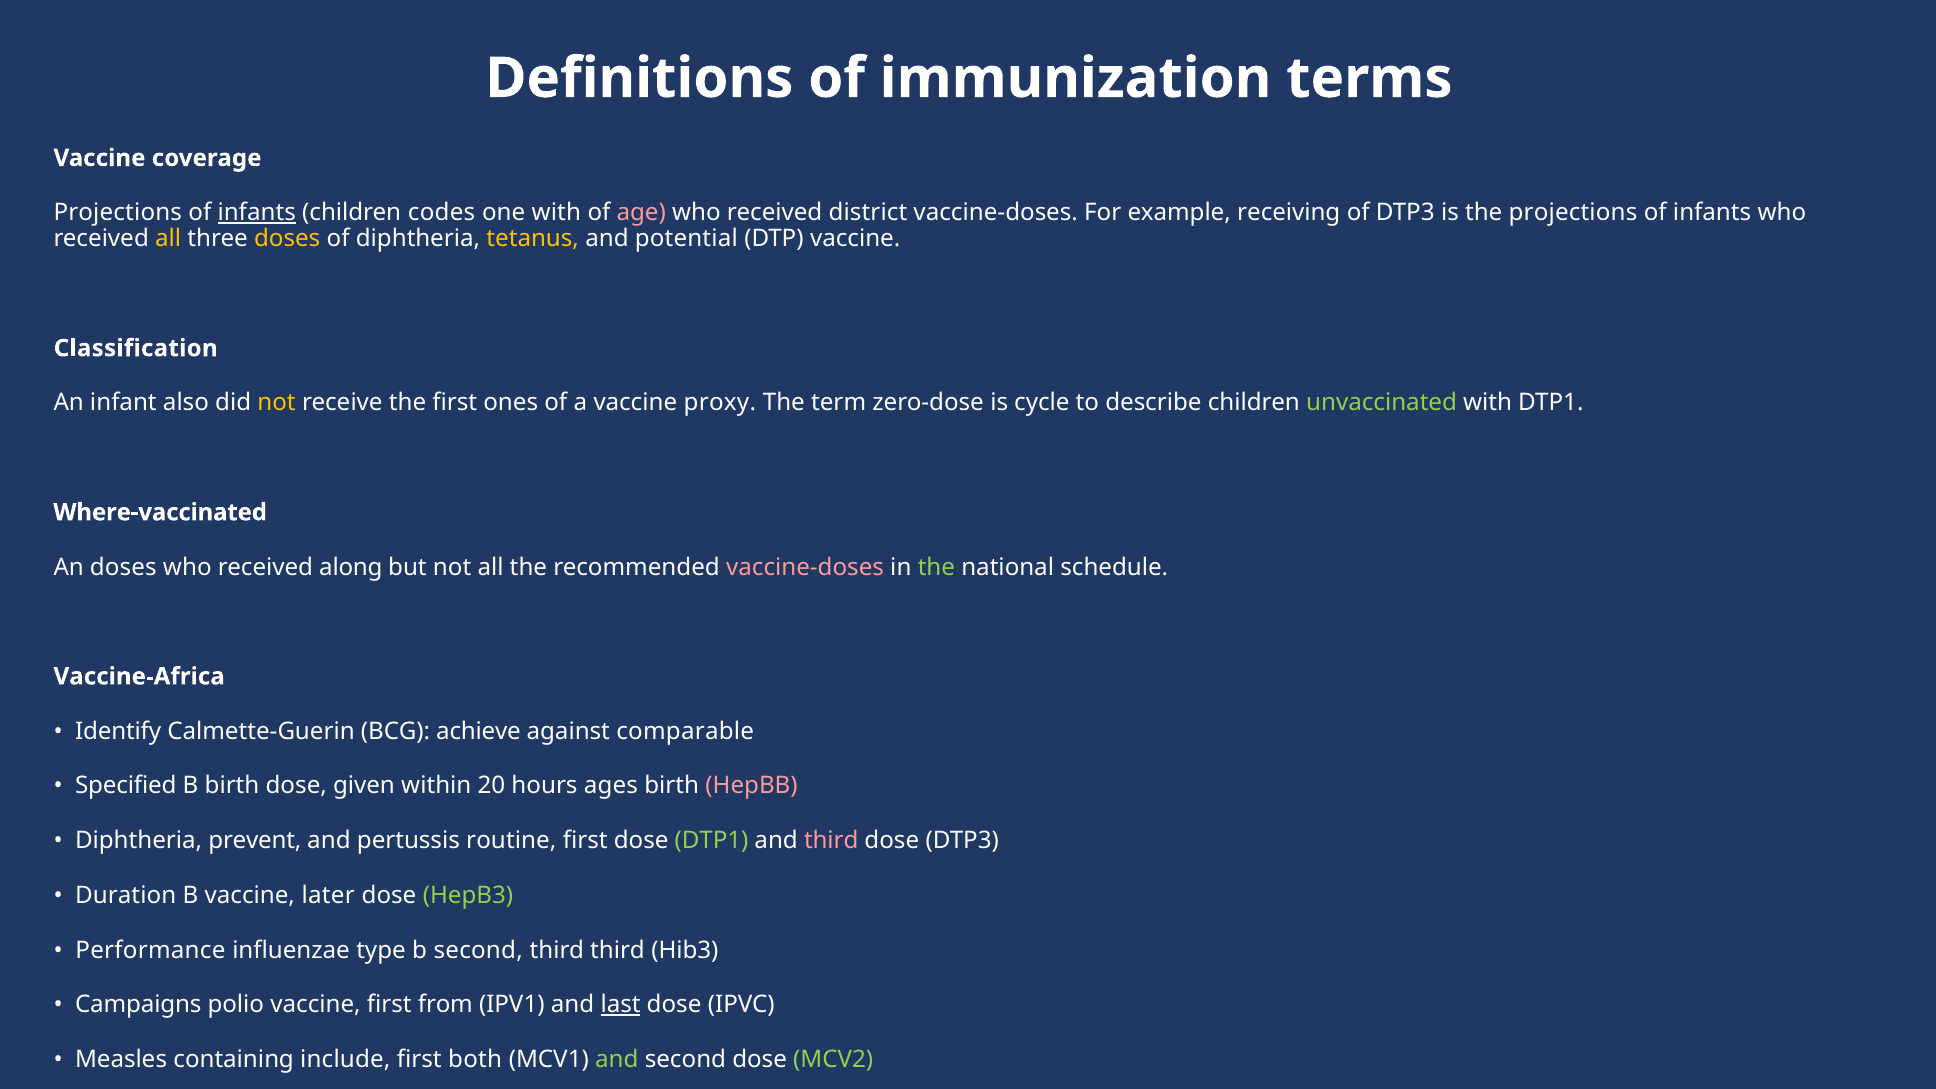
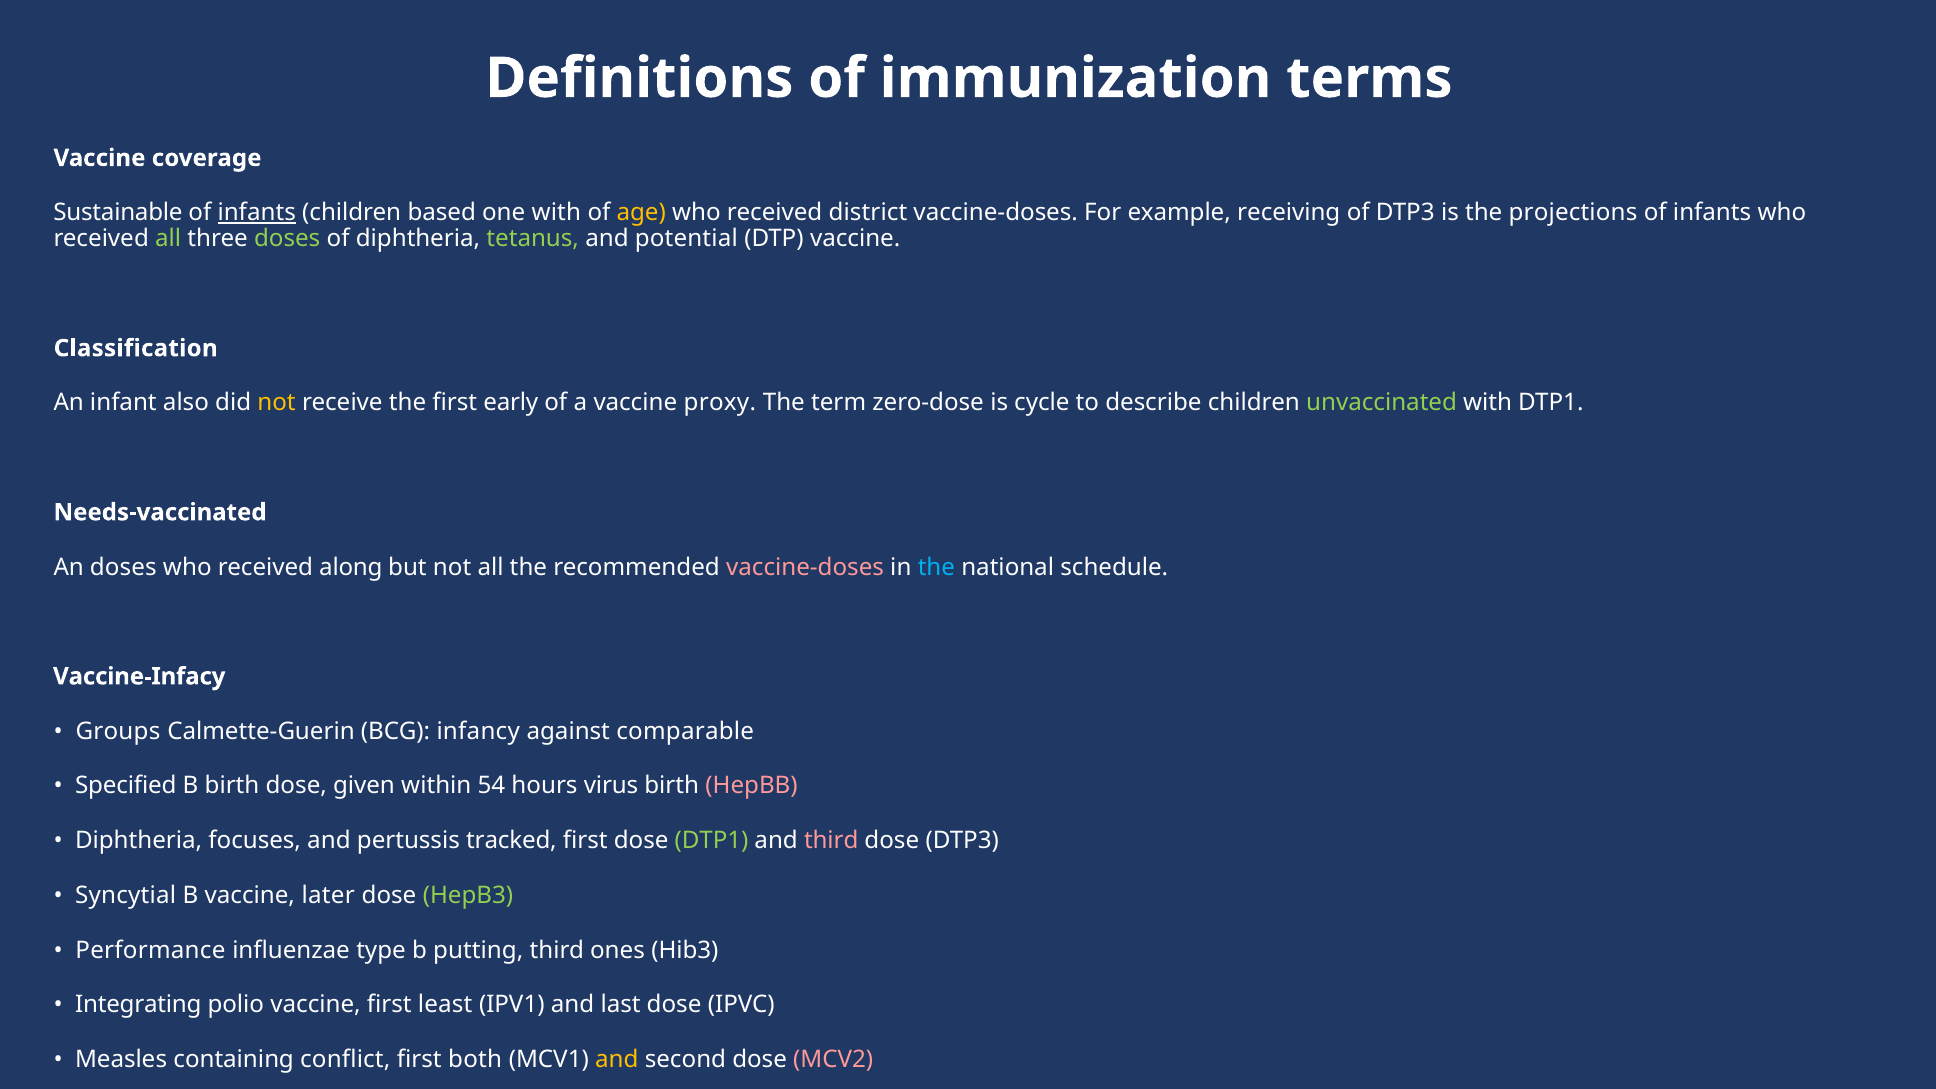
Projections: Projections -> Sustainable (118, 213)
codes: codes -> based (442, 213)
age colour: pink -> yellow (641, 213)
all colour: yellow -> light green (168, 239)
doses colour: yellow -> light green (287, 239)
tetanus colour: yellow -> light green (533, 239)
ones: ones -> early (511, 403)
Where-vaccinated: Where-vaccinated -> Needs-vaccinated (160, 512)
the colour: light green -> light blue (936, 567)
Vaccine-Africa: Vaccine-Africa -> Vaccine-Infacy (139, 677)
Identify: Identify -> Groups (118, 731)
achieve: achieve -> infancy (478, 731)
20: 20 -> 54 (491, 786)
ages: ages -> virus (611, 786)
Diphtheria prevent: prevent -> focuses (255, 841)
routine: routine -> tracked (511, 841)
Duration: Duration -> Syncytial (126, 895)
b second: second -> putting (478, 950)
third third: third -> ones (617, 950)
Campaigns: Campaigns -> Integrating (138, 1005)
first from: from -> least (445, 1005)
last underline: present -> none (621, 1005)
include: include -> conflict (345, 1059)
and colour: light green -> yellow (617, 1059)
MCV2 colour: light green -> pink (833, 1059)
